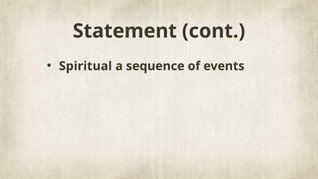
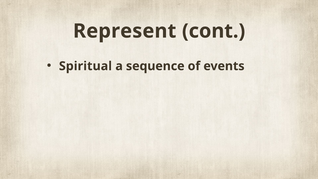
Statement: Statement -> Represent (125, 31)
